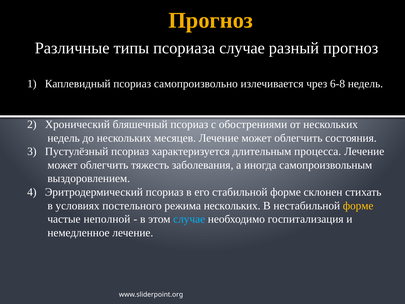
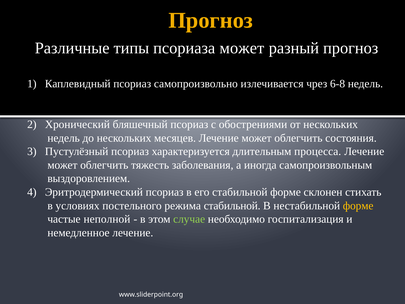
псориаза случае: случае -> может (242, 48)
режима нескольких: нескольких -> стабильной (232, 205)
случае colour: light blue -> light green (189, 219)
